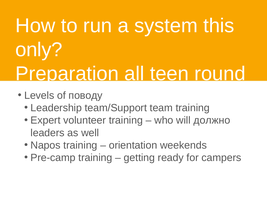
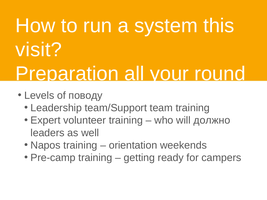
only: only -> visit (39, 50)
teen: teen -> your (169, 74)
